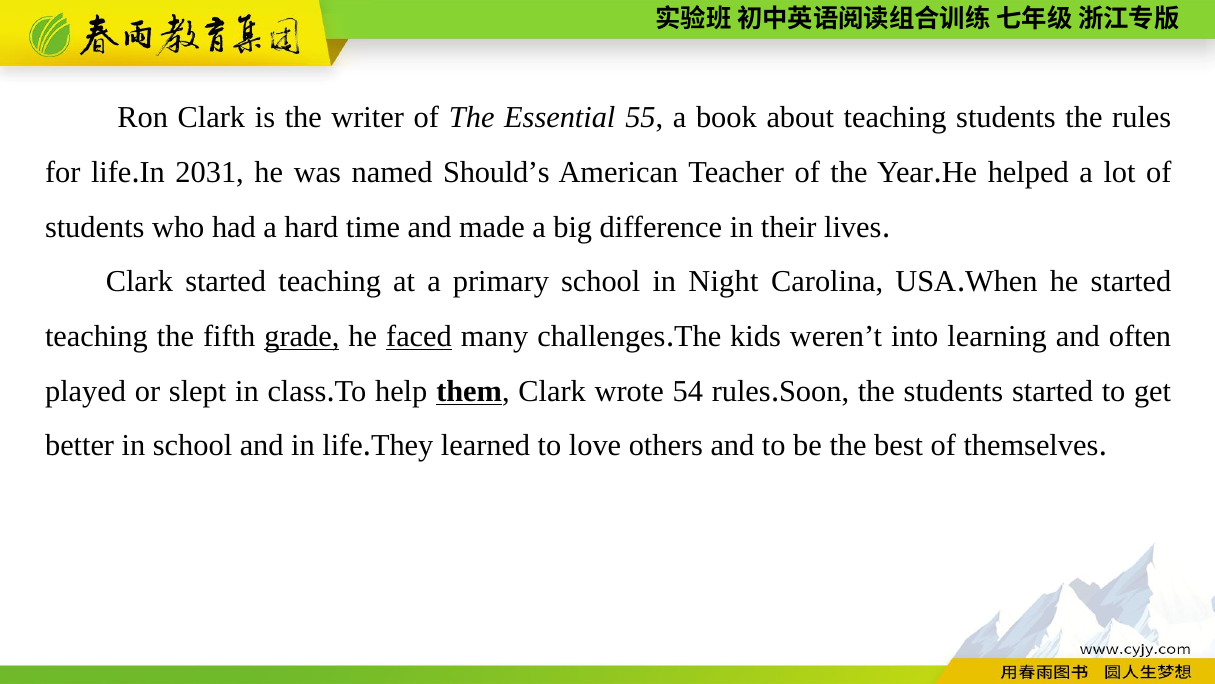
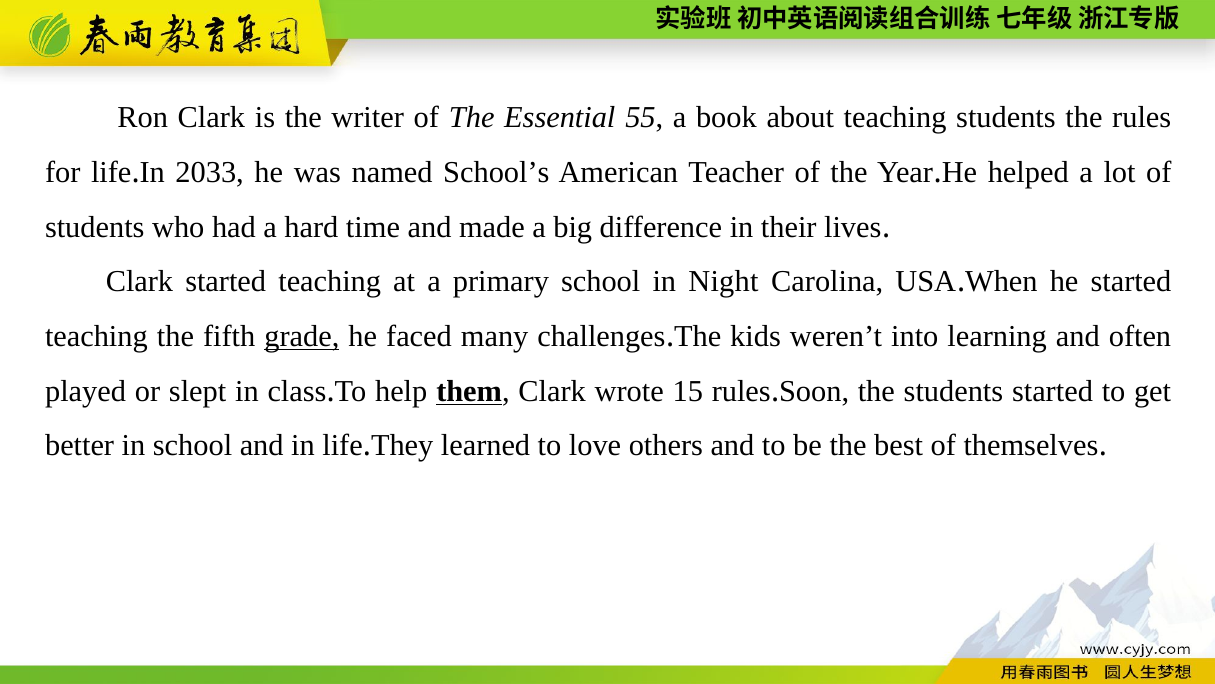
2031: 2031 -> 2033 (210, 172)
Should’s: Should’s -> School’s (496, 172)
faced underline: present -> none (419, 336)
54: 54 -> 15 (688, 391)
